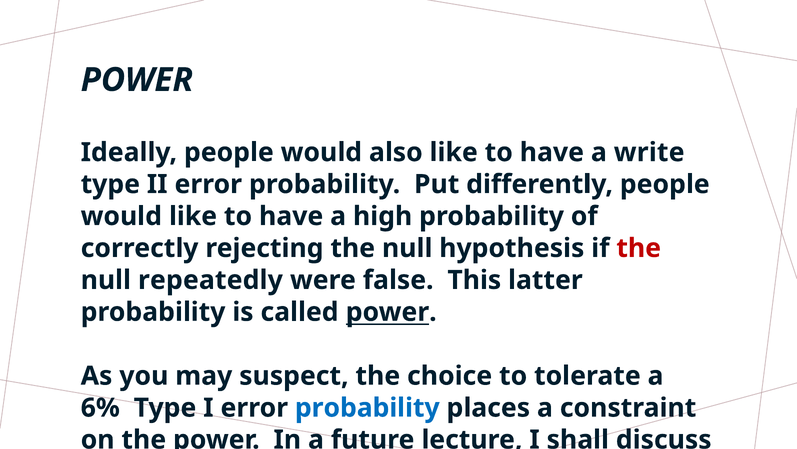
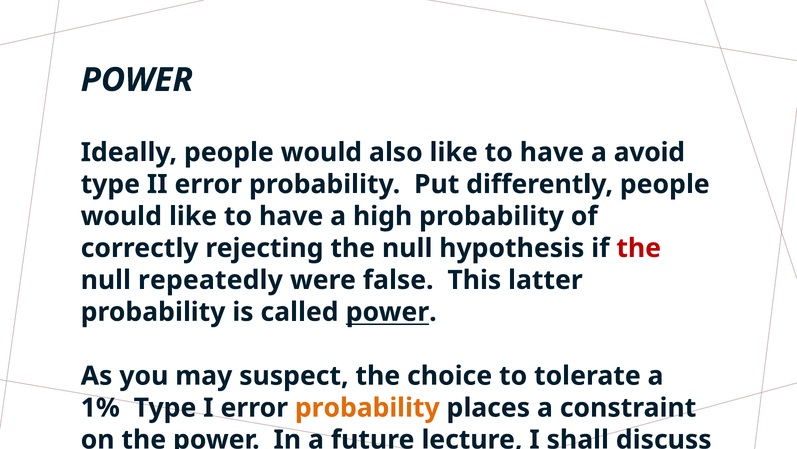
write: write -> avoid (649, 152)
6%: 6% -> 1% (100, 407)
probability colour: blue -> orange (367, 407)
